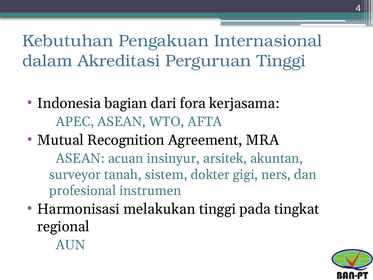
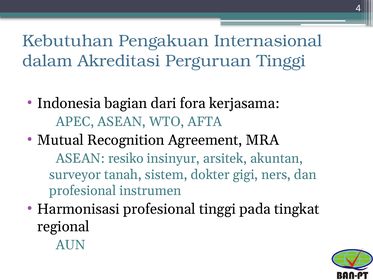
acuan: acuan -> resiko (126, 158)
Harmonisasi melakukan: melakukan -> profesional (159, 209)
